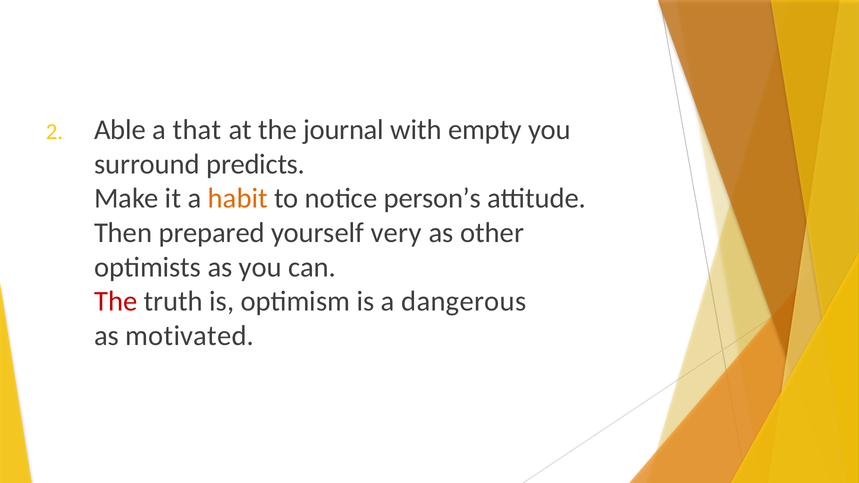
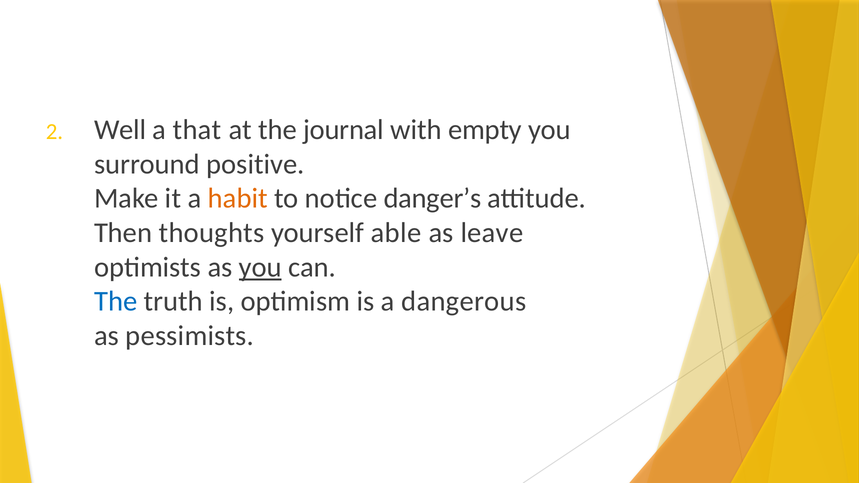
Able: Able -> Well (120, 130)
predicts: predicts -> positive (256, 164)
person’s: person’s -> danger’s (432, 198)
prepared: prepared -> thoughts (212, 233)
very: very -> able (396, 233)
other: other -> leave (492, 233)
you underline: none -> present (260, 267)
The colour: red -> blue (116, 302)
motivated: motivated -> pessimists (190, 336)
